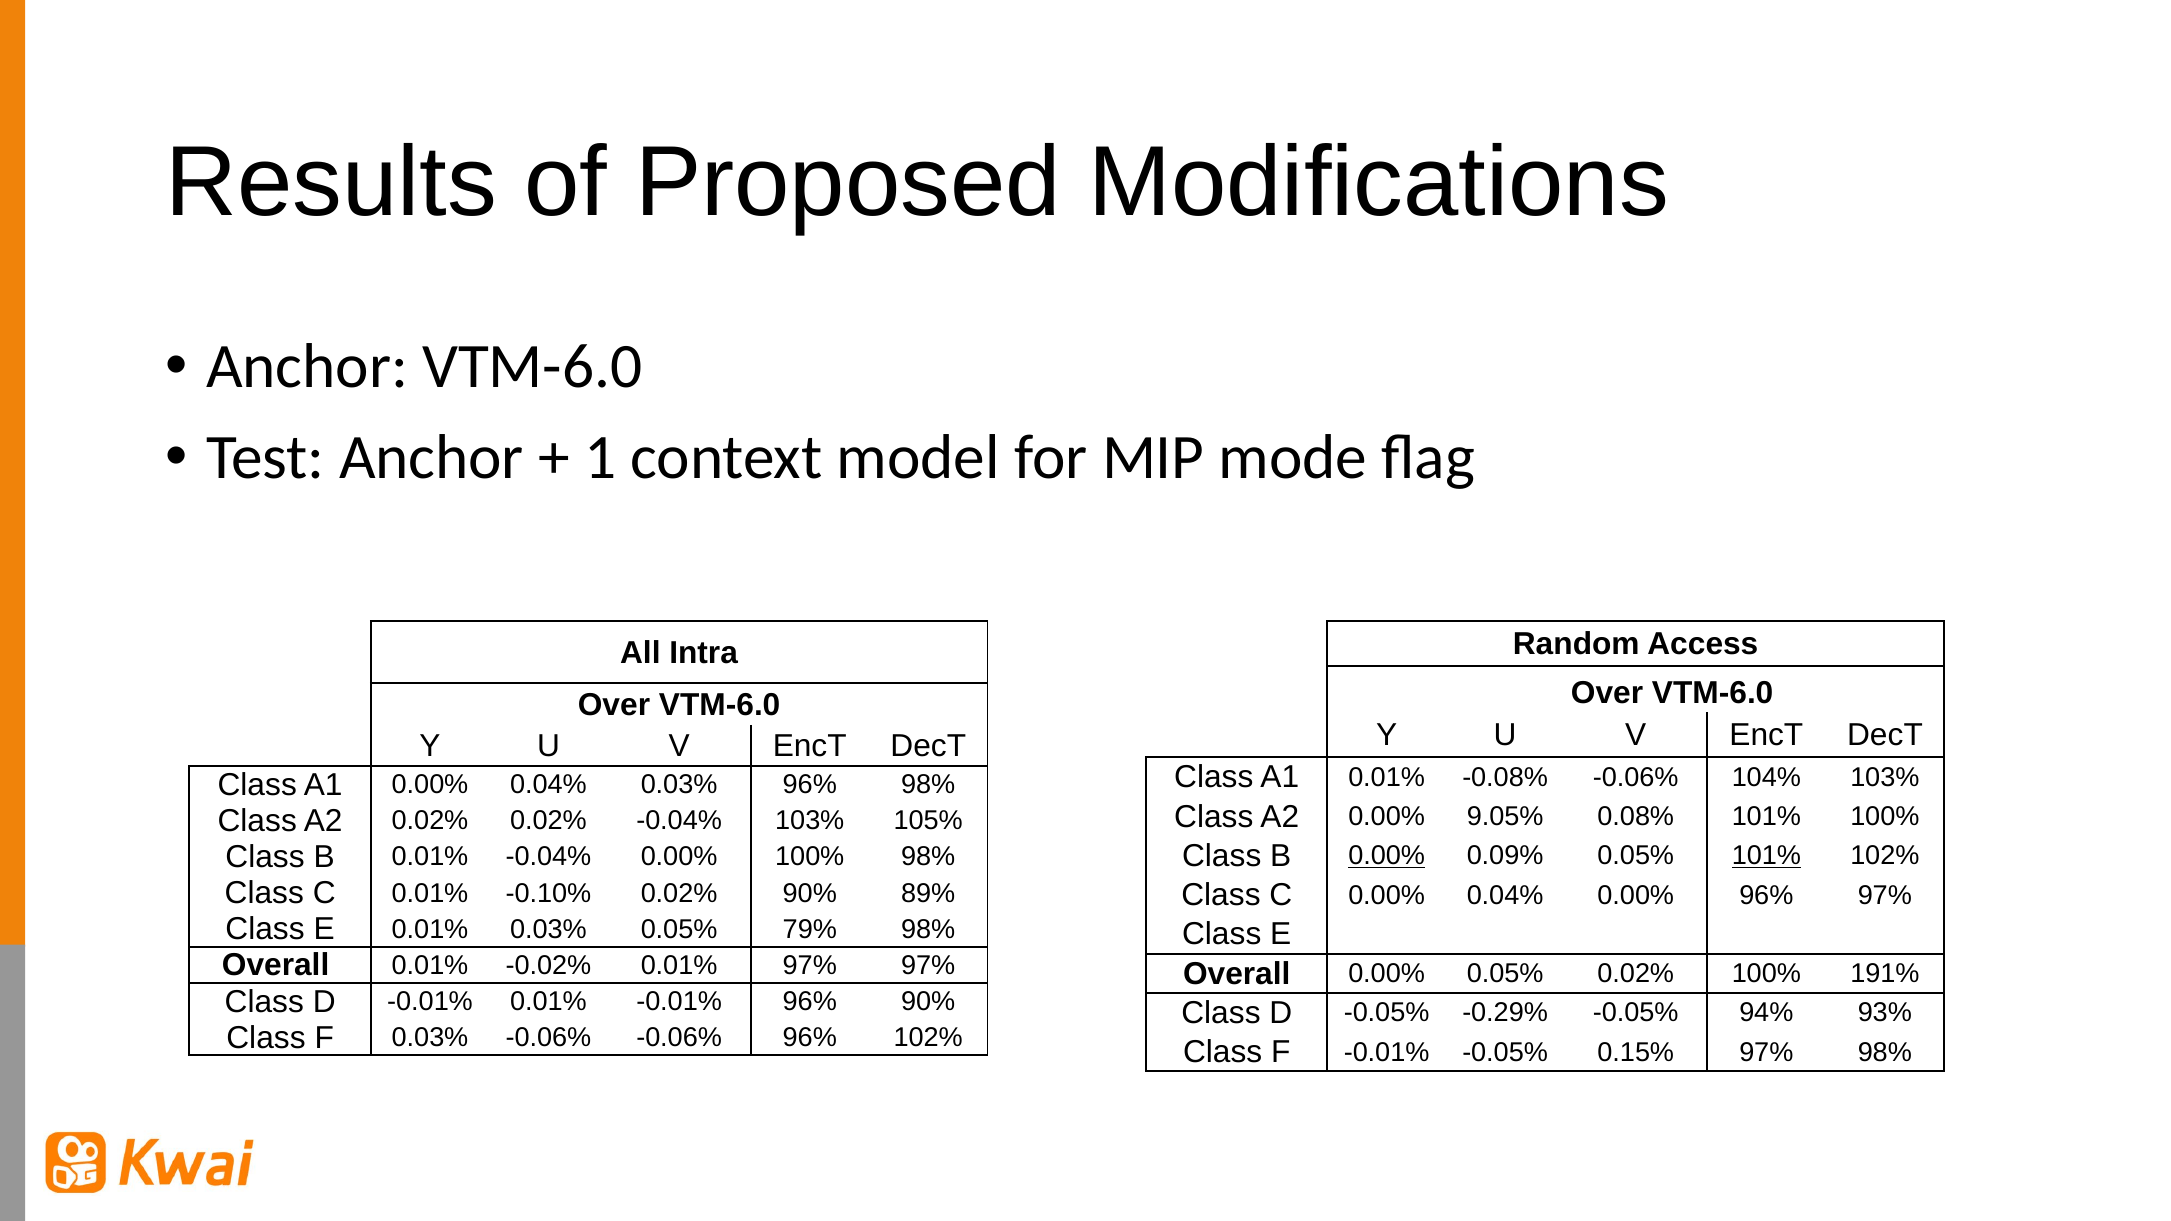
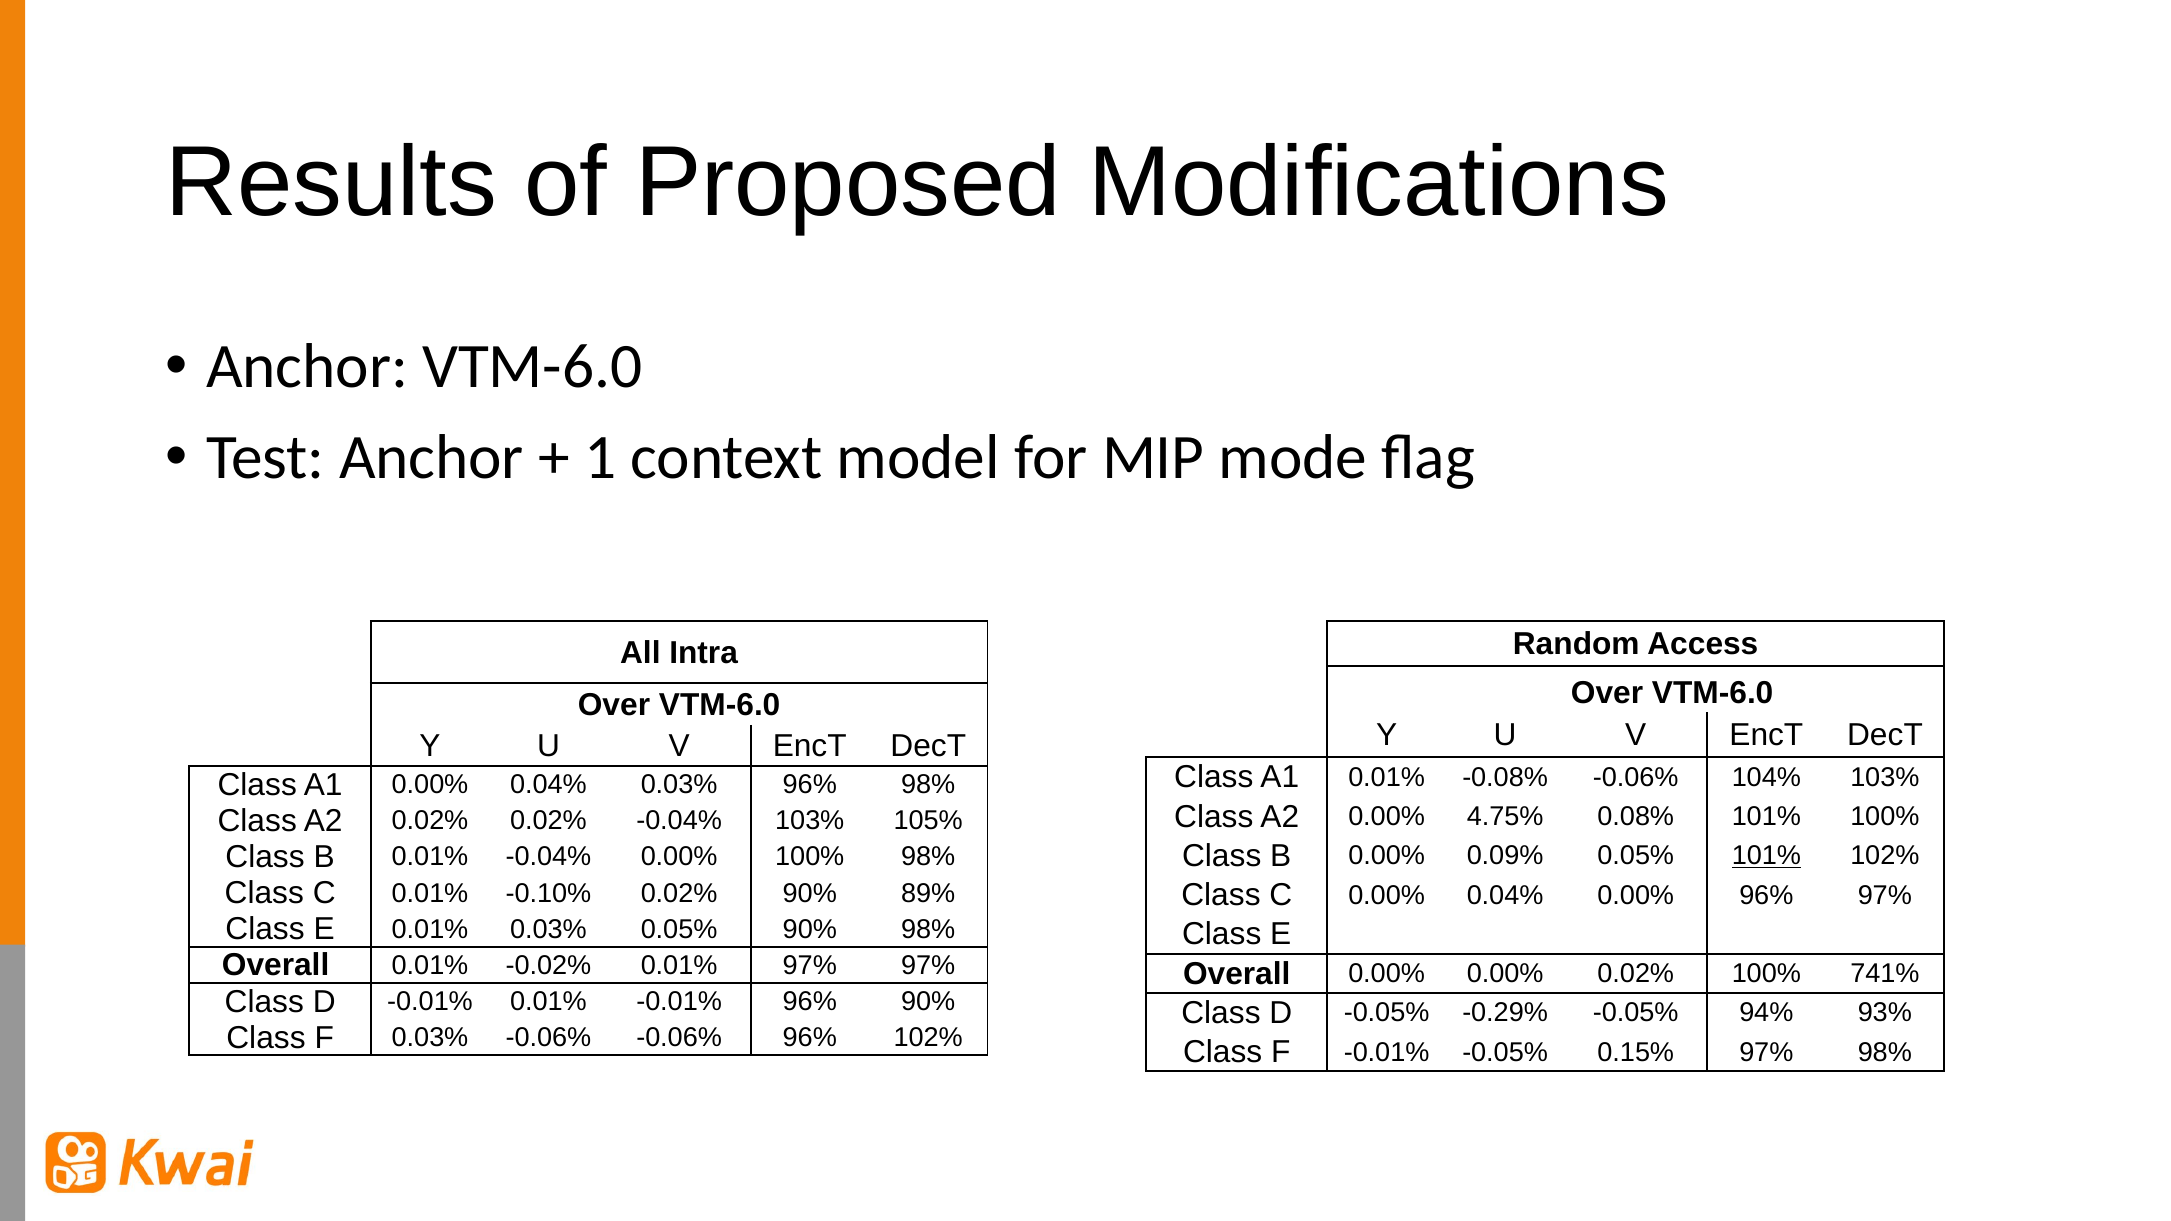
9.05%: 9.05% -> 4.75% (1505, 817)
0.00% underline: present -> none (1387, 856)
0.05% 79%: 79% -> 90% (810, 929)
0.00% 0.05%: 0.05% -> 0.00% (1505, 974)
191%: 191% -> 741% (1885, 974)
